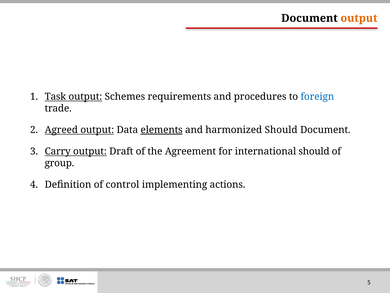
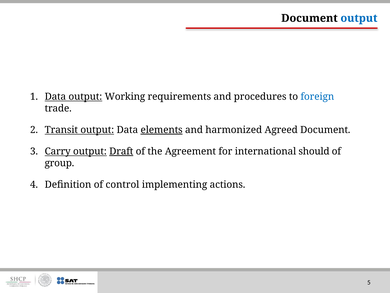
output colour: orange -> blue (359, 18)
Task: Task -> Data (55, 97)
Schemes: Schemes -> Working (125, 97)
Agreed: Agreed -> Transit (61, 130)
harmonized Should: Should -> Agreed (281, 130)
Draft underline: none -> present (121, 151)
